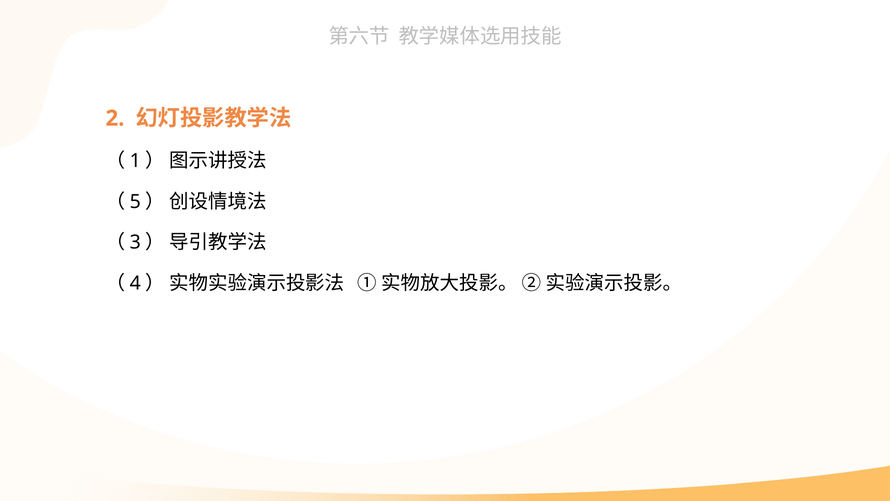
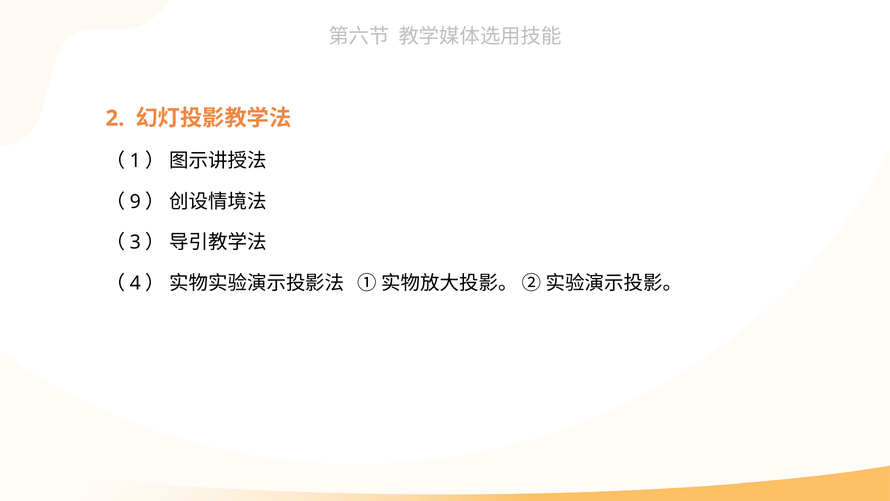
5: 5 -> 9 (135, 201)
